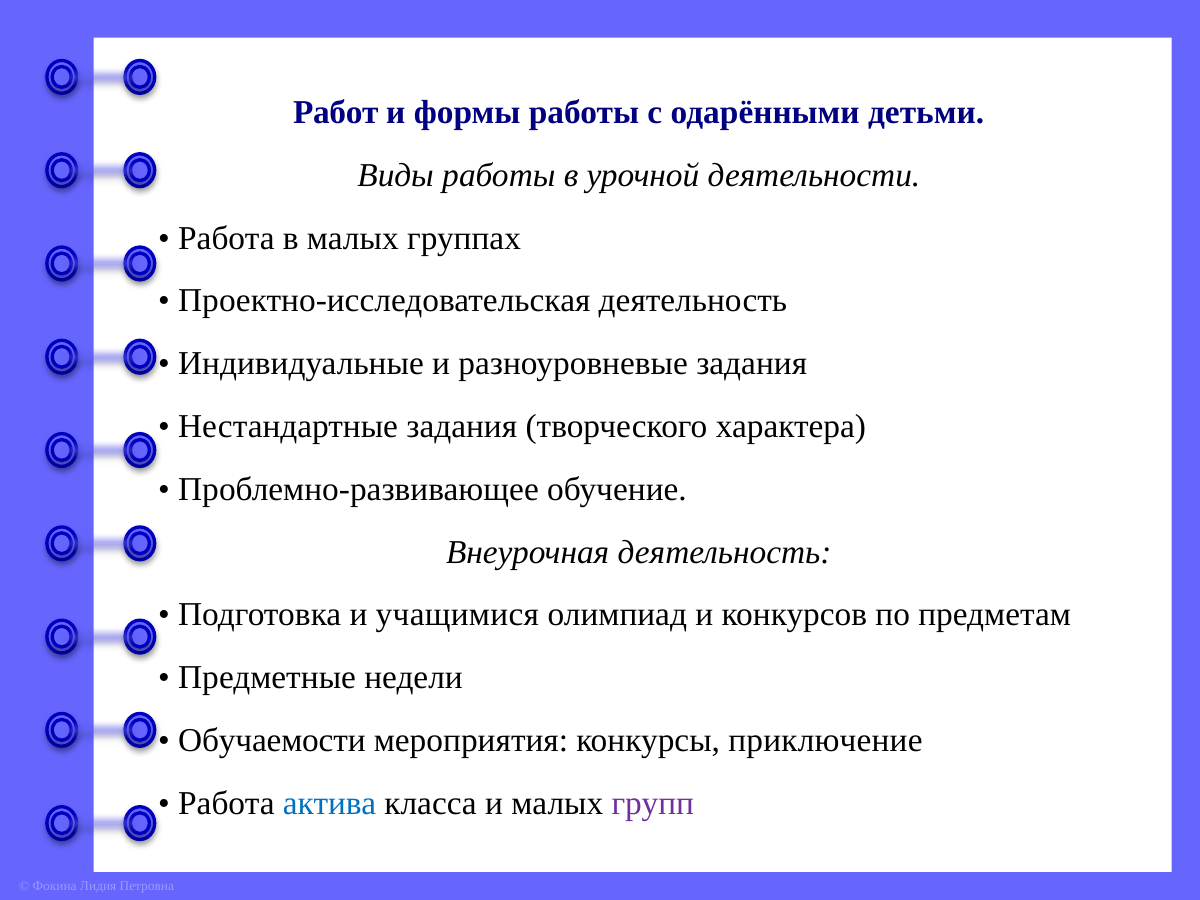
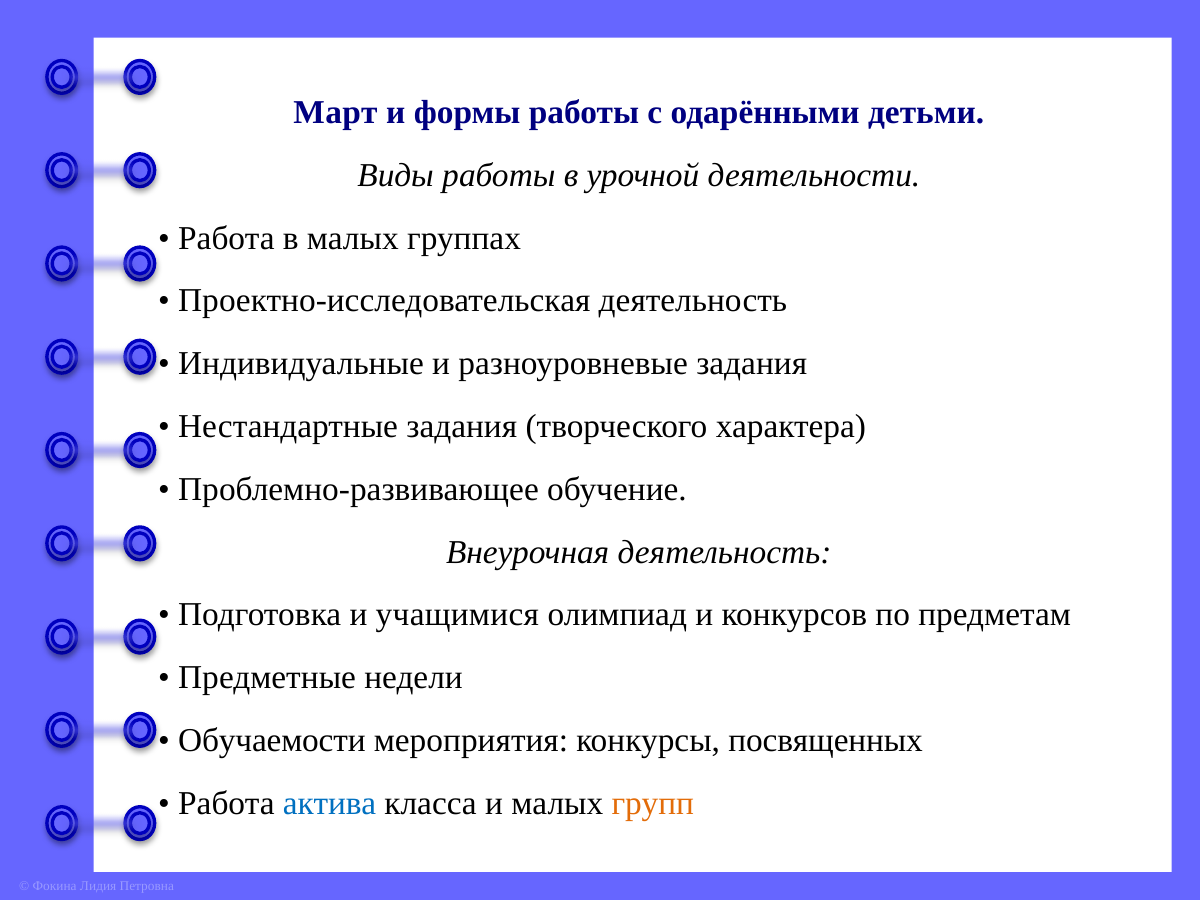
Работ: Работ -> Март (336, 112)
приключение: приключение -> посвященных (826, 740)
групп colour: purple -> orange (653, 803)
